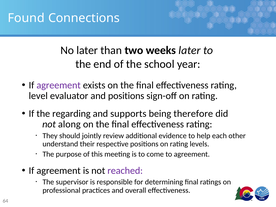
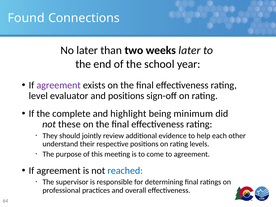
regarding: regarding -> complete (71, 114)
supports: supports -> highlight (128, 114)
therefore: therefore -> minimum (193, 114)
along: along -> these (69, 124)
reached colour: purple -> blue (125, 171)
